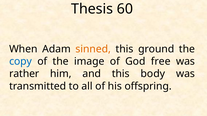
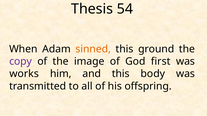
60: 60 -> 54 (125, 9)
copy colour: blue -> purple (21, 62)
free: free -> first (161, 62)
rather: rather -> works (24, 74)
